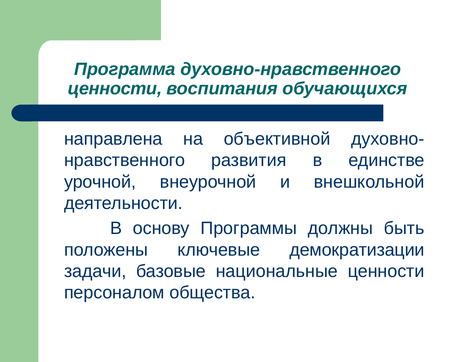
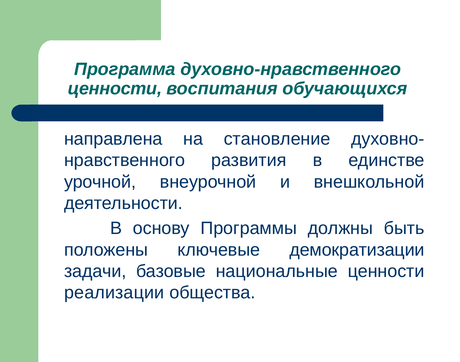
объективной: объективной -> становление (277, 139)
персоналом: персоналом -> реализации (114, 293)
